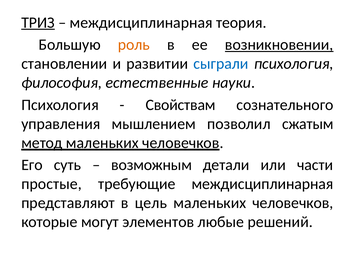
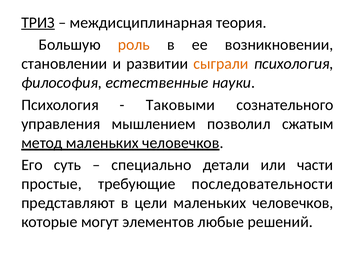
возникновении underline: present -> none (279, 45)
сыграли colour: blue -> orange (221, 64)
Свойствам: Свойствам -> Таковыми (180, 105)
возможным: возможным -> специально (151, 165)
требующие междисциплинарная: междисциплинарная -> последовательности (262, 183)
цель: цель -> цели (151, 202)
